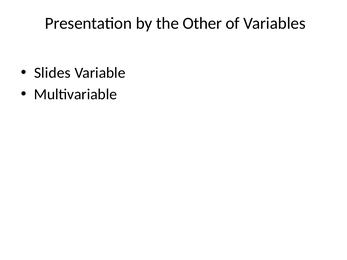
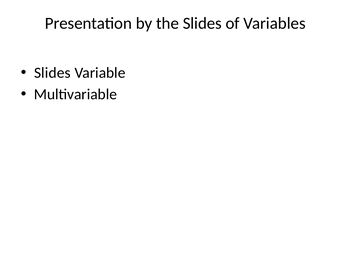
the Other: Other -> Slides (202, 23)
